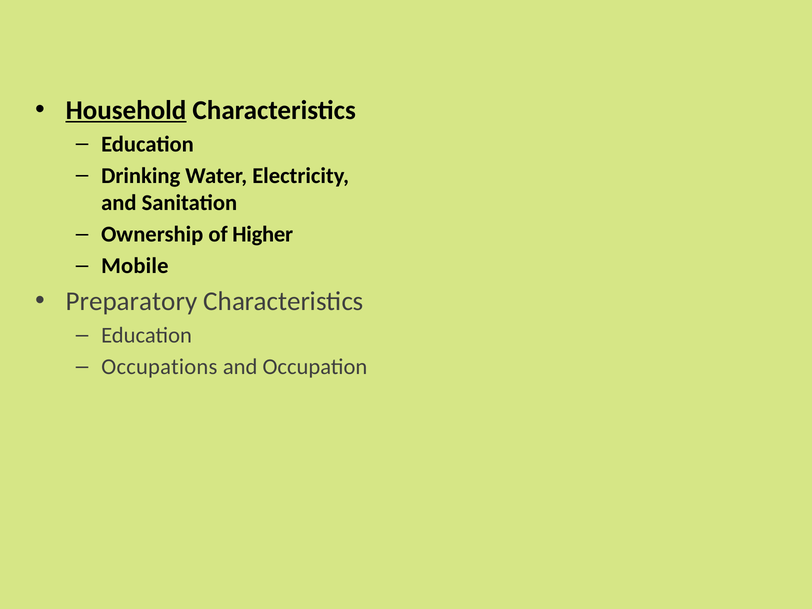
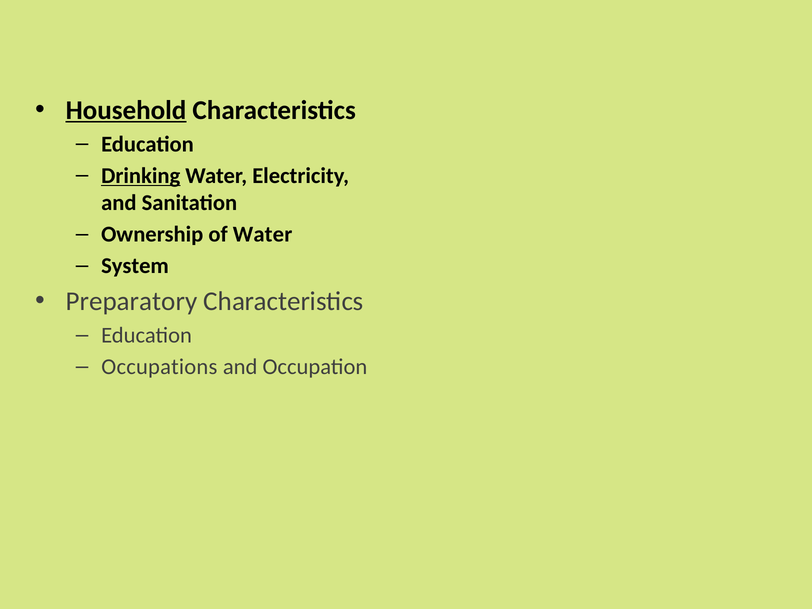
Drinking underline: none -> present (141, 176)
of Higher: Higher -> Water (263, 234)
Mobile: Mobile -> System (135, 266)
